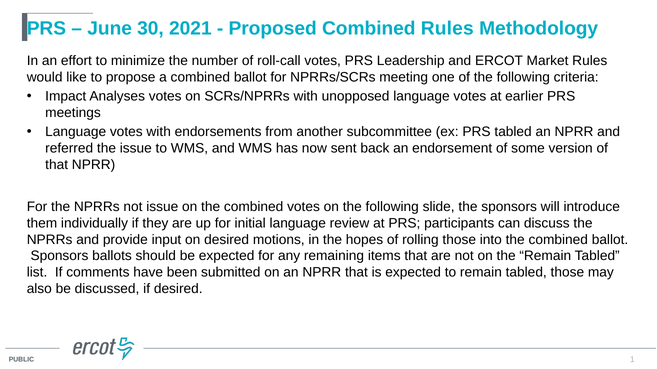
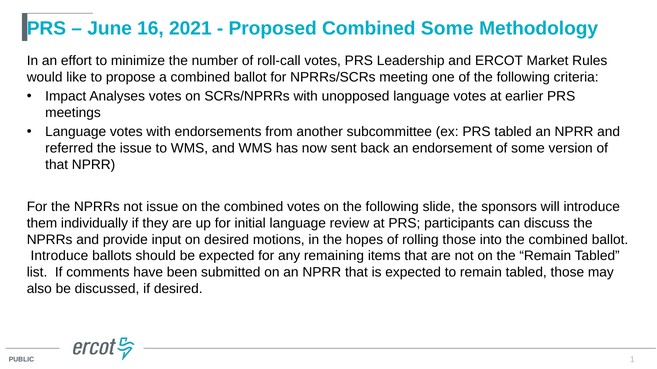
30: 30 -> 16 (150, 28)
Combined Rules: Rules -> Some (447, 28)
Sponsors: Sponsors -> Introduce (59, 256)
